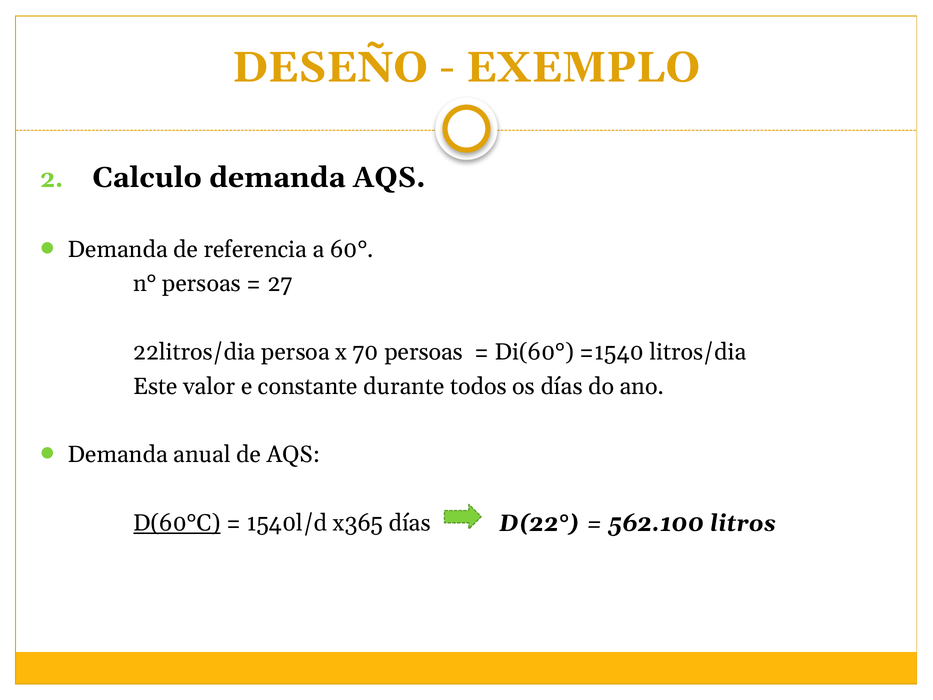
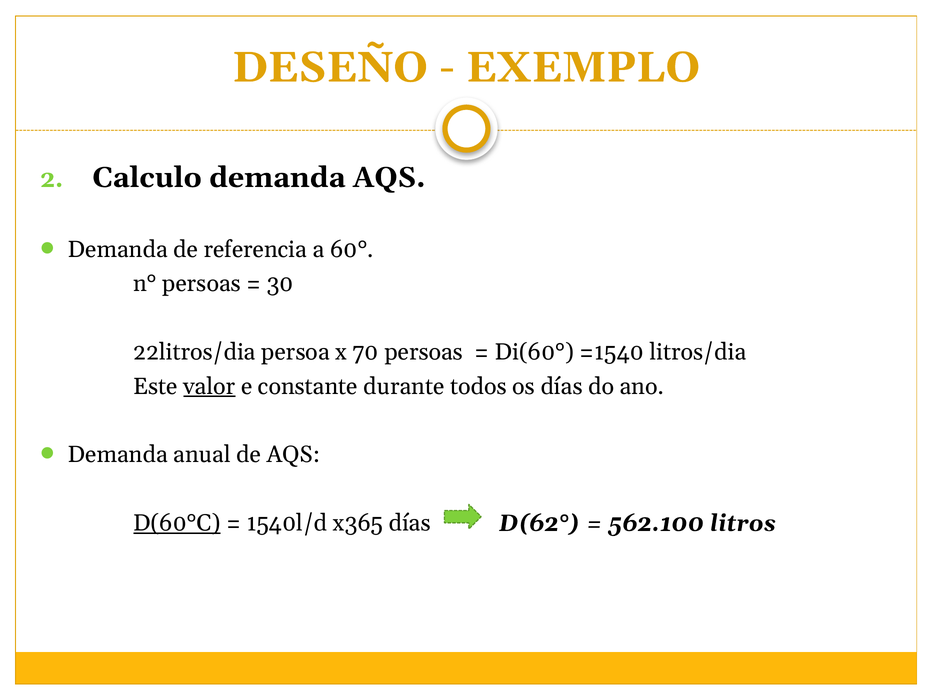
27: 27 -> 30 (280, 284)
valor underline: none -> present (209, 386)
D(22°: D(22° -> D(62° (539, 523)
